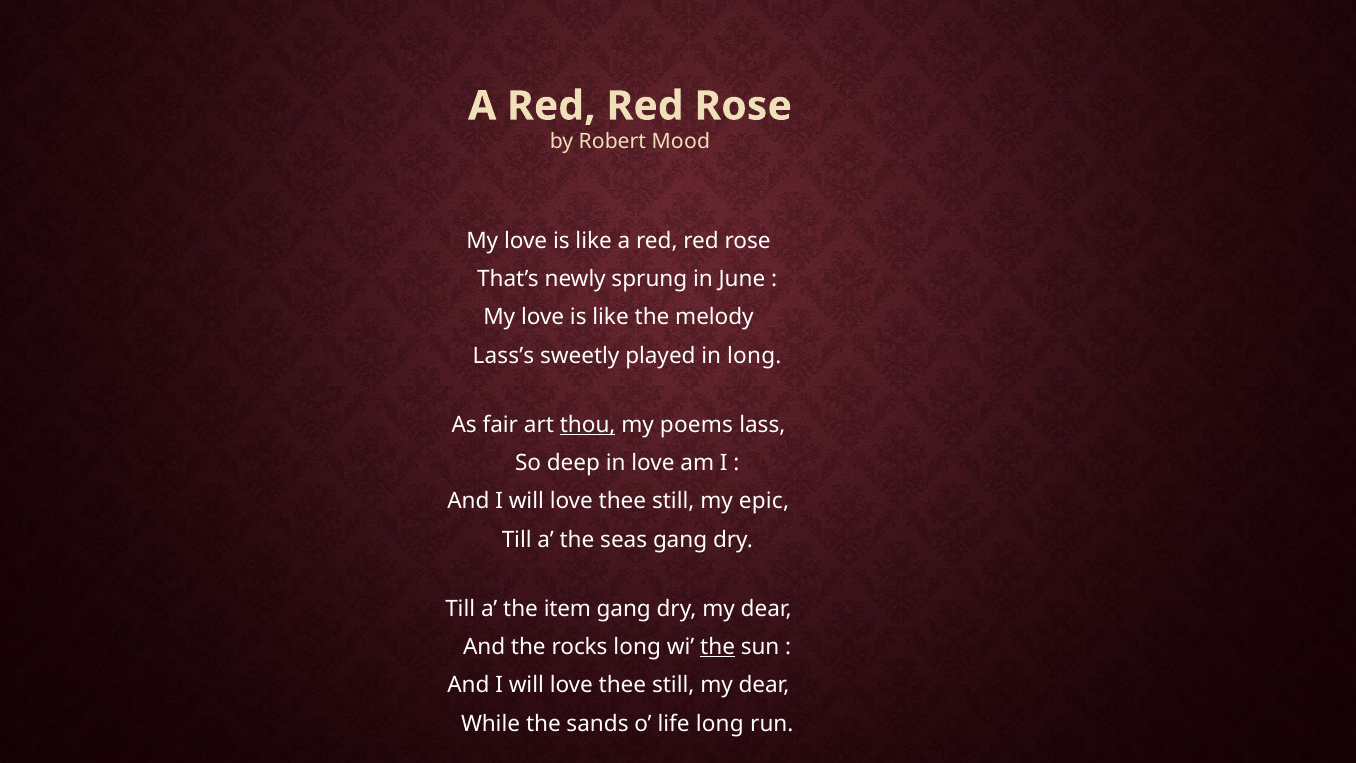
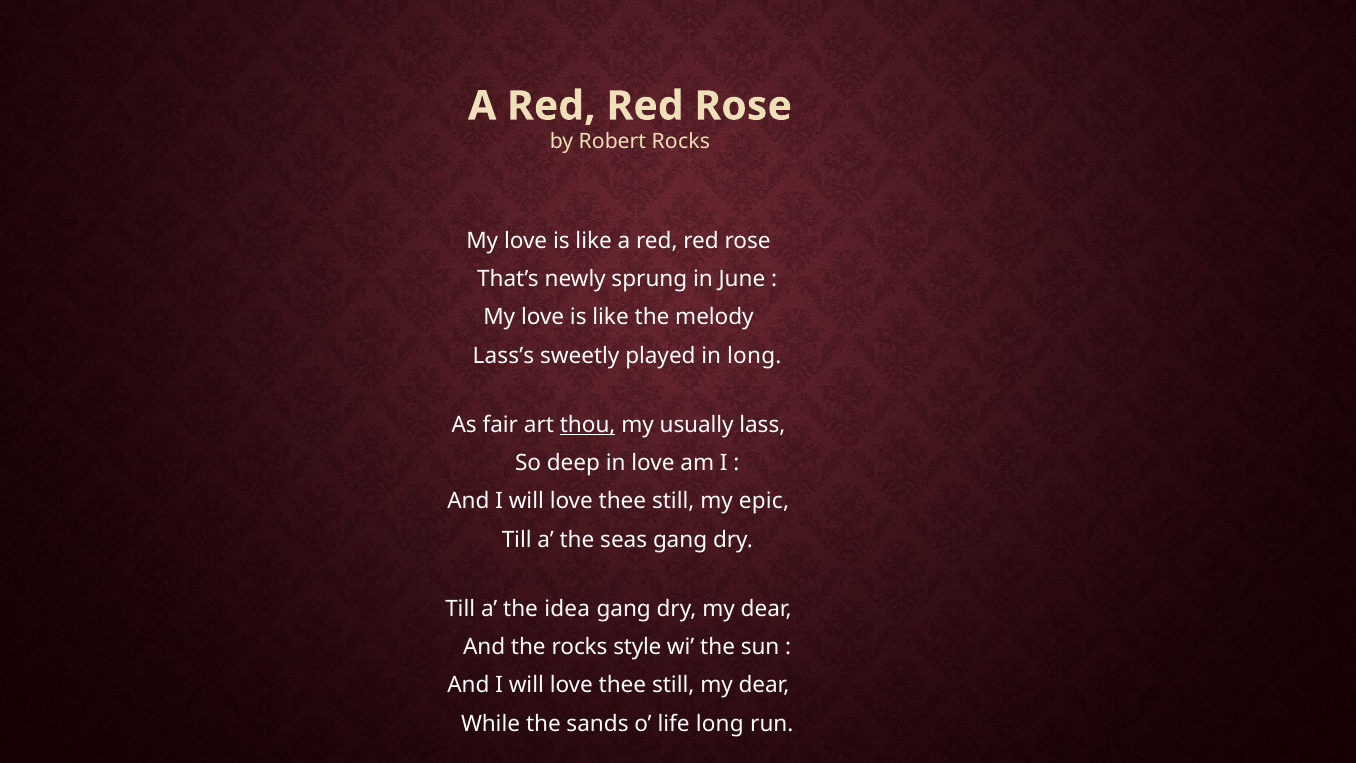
Robert Mood: Mood -> Rocks (681, 142)
poems: poems -> usually (697, 425)
item: item -> idea (567, 608)
rocks long: long -> style (637, 647)
the underline: present -> none (718, 647)
